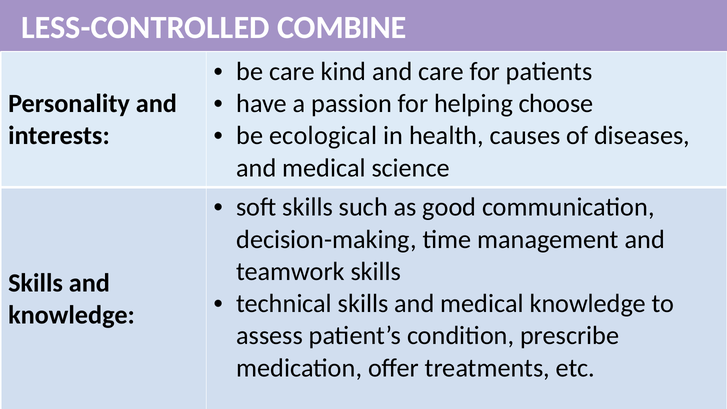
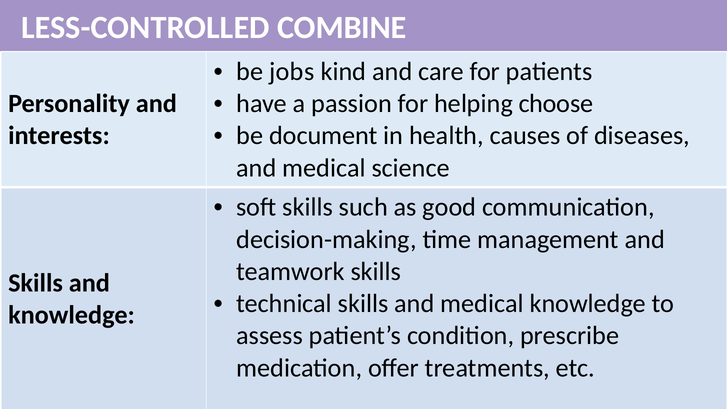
be care: care -> jobs (292, 71)
ecological: ecological -> document (323, 136)
